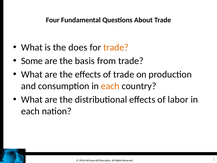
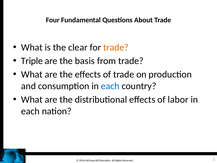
does: does -> clear (78, 47)
Some: Some -> Triple (32, 61)
each colour: orange -> blue (110, 86)
